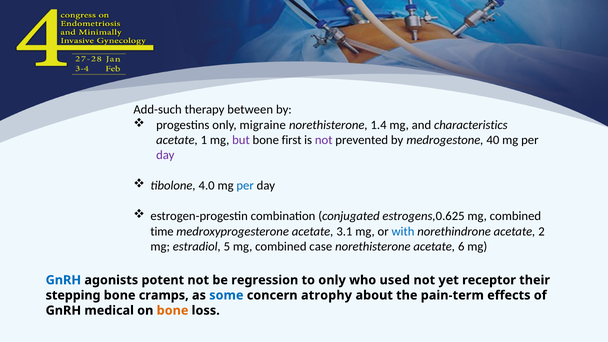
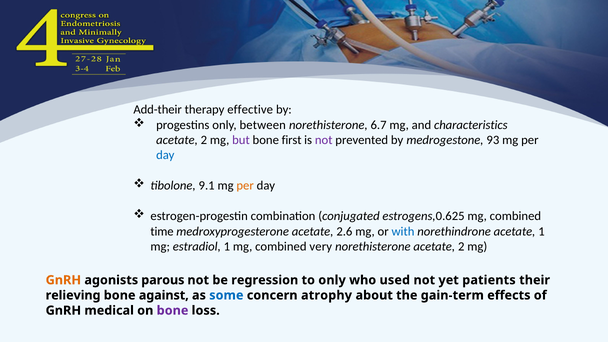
Add-such: Add-such -> Add-their (158, 110)
between: between -> effective (250, 110)
migraine: migraine -> between (263, 125)
1.4: 1.4 -> 6.7 (379, 125)
1: 1 -> 2 (204, 140)
40: 40 -> 93 (493, 140)
day colour: purple -> blue (165, 155)
4.0: 4.0 -> 9.1 (207, 186)
per colour: blue -> orange (245, 186)
3.1: 3.1 -> 2.6 (344, 231)
acetate 2: 2 -> 1 (541, 231)
estradiol 5: 5 -> 1 (227, 247)
case: case -> very (321, 247)
norethisterone acetate 6: 6 -> 2 (461, 247)
GnRH colour: blue -> orange (63, 280)
potent: potent -> parous (163, 280)
receptor: receptor -> patients (489, 280)
stepping: stepping -> relieving (73, 295)
cramps: cramps -> against (164, 295)
pain-term: pain-term -> gain-term (452, 295)
bone colour: orange -> purple (173, 310)
